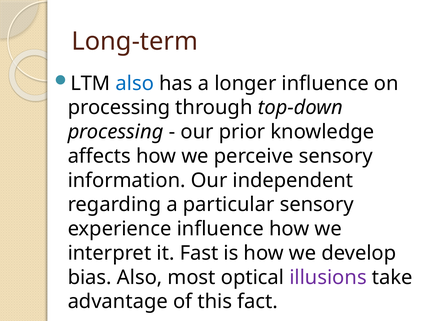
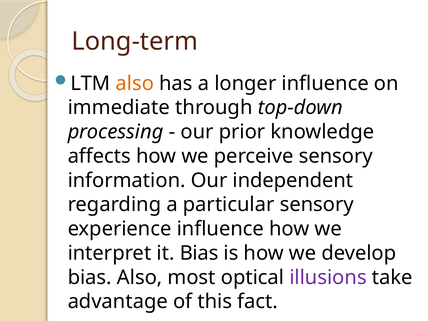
also colour: blue -> orange (135, 83)
processing: processing -> immediate (119, 108)
it Fast: Fast -> Bias (199, 253)
